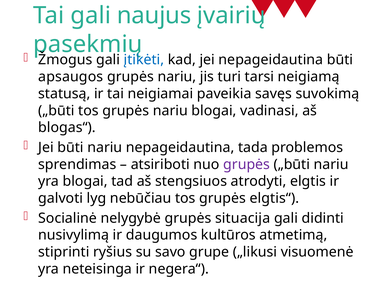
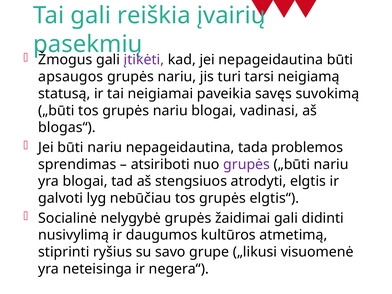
naujus: naujus -> reiškia (154, 15)
įtikėti colour: blue -> purple (144, 60)
situacija: situacija -> žaidimai (243, 218)
